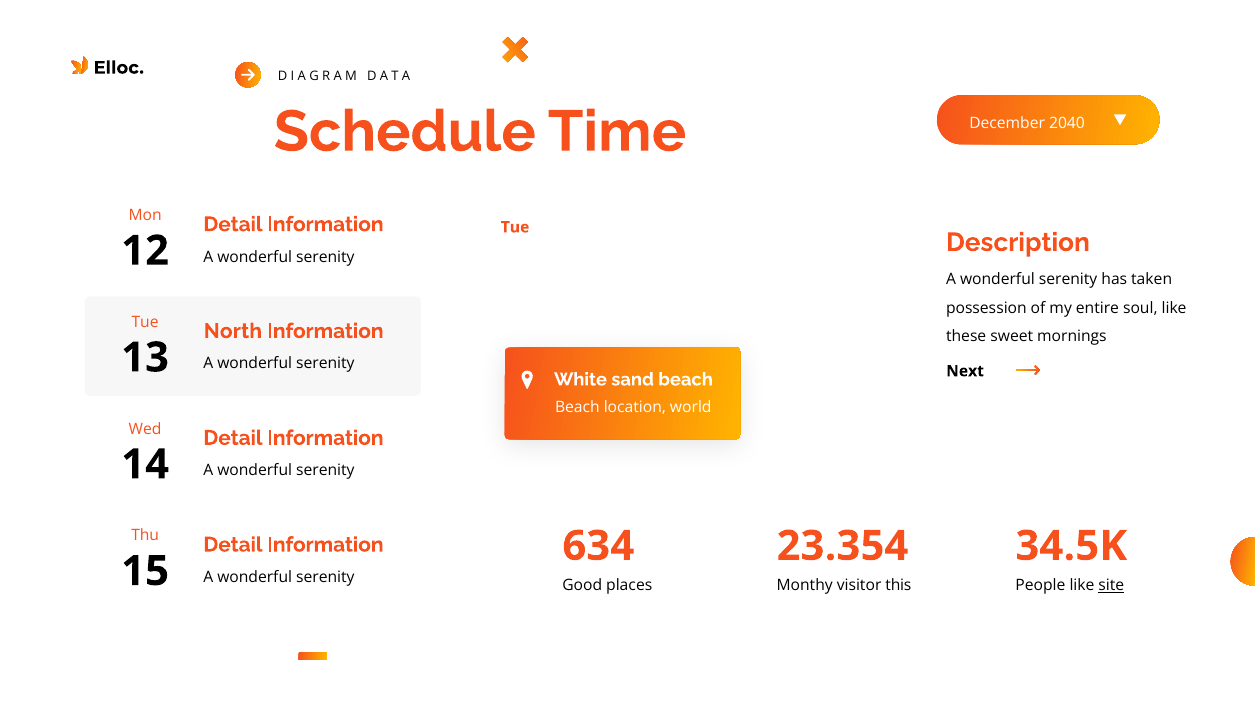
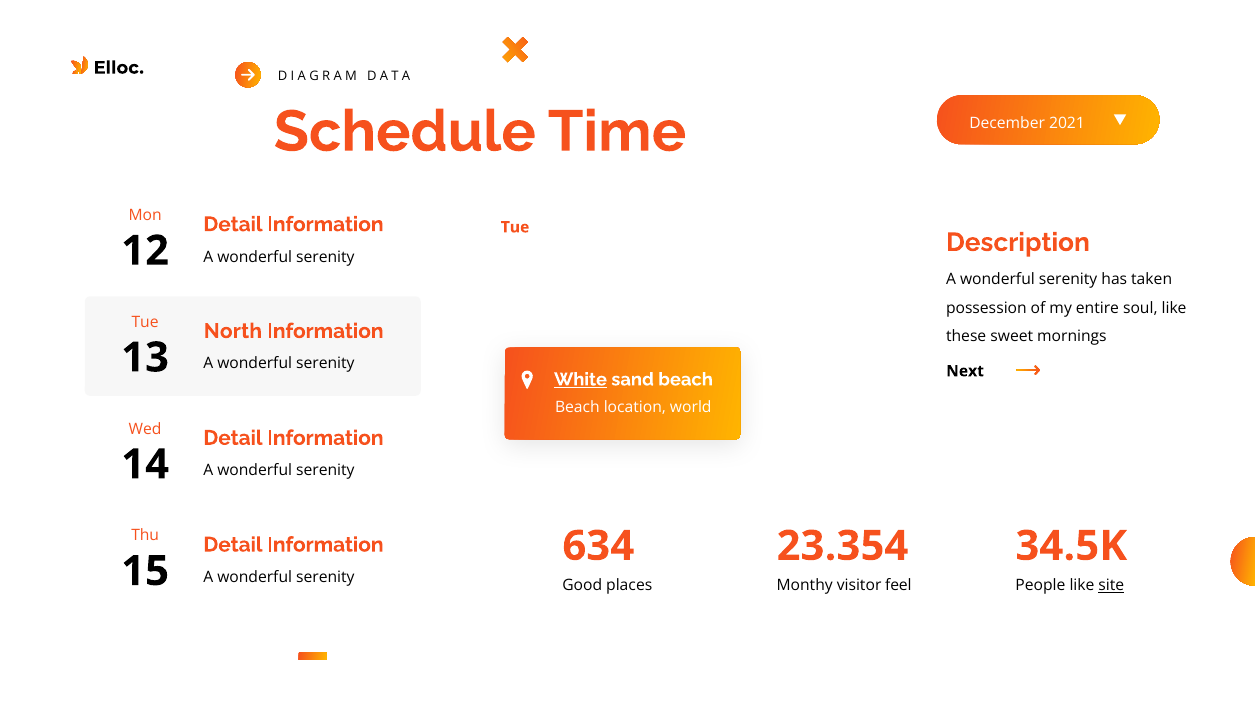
2040: 2040 -> 2021 (1067, 124)
White underline: none -> present (581, 379)
this: this -> feel (898, 585)
